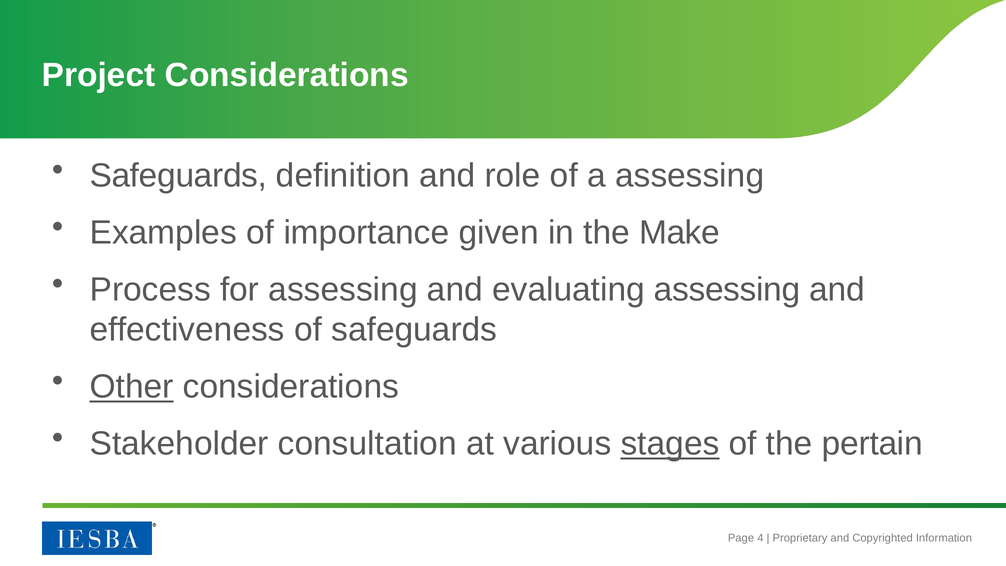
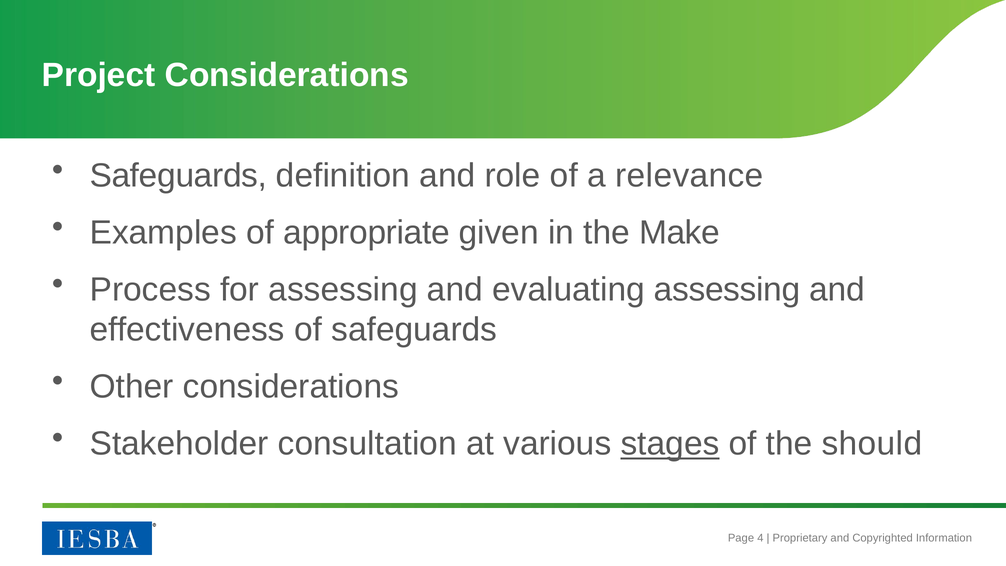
a assessing: assessing -> relevance (689, 176)
importance: importance -> appropriate (367, 233)
Other underline: present -> none (132, 387)
pertain: pertain -> should (872, 444)
